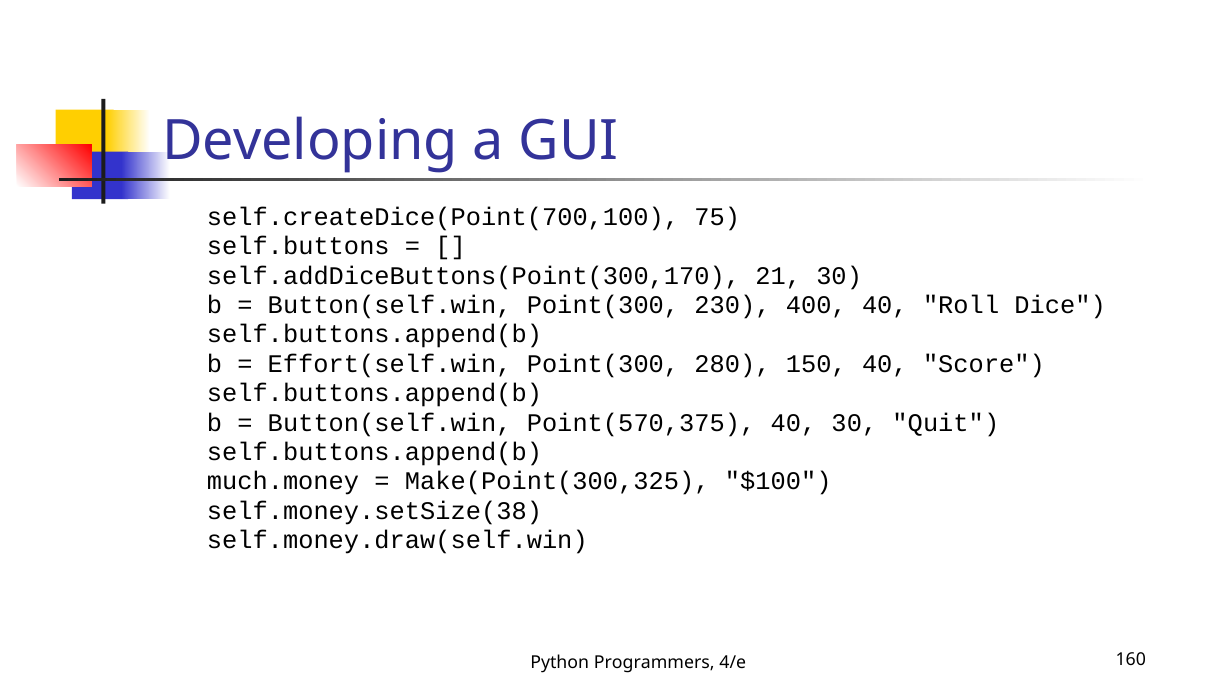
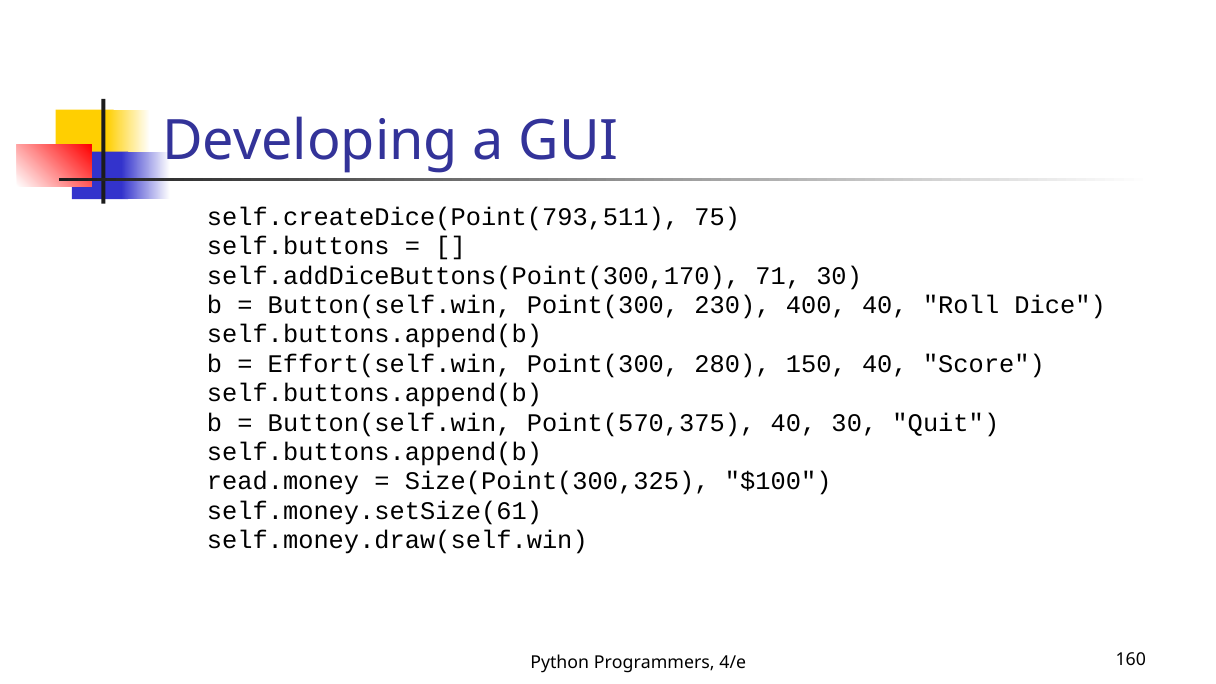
self.createDice(Point(700,100: self.createDice(Point(700,100 -> self.createDice(Point(793,511 (443, 217)
21: 21 -> 71 (778, 276)
much.money: much.money -> read.money (283, 482)
Make(Point(300,325: Make(Point(300,325 -> Size(Point(300,325 (557, 482)
self.money.setSize(38: self.money.setSize(38 -> self.money.setSize(61 (374, 511)
